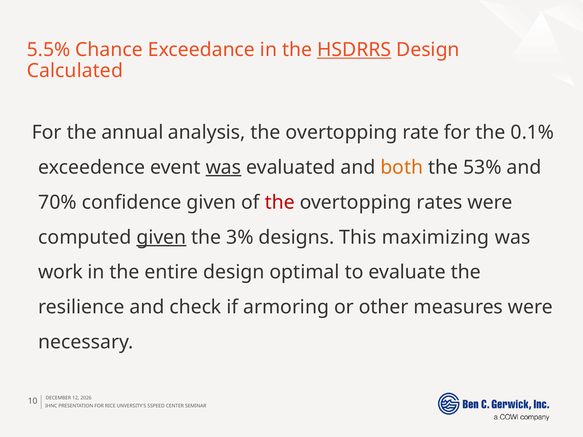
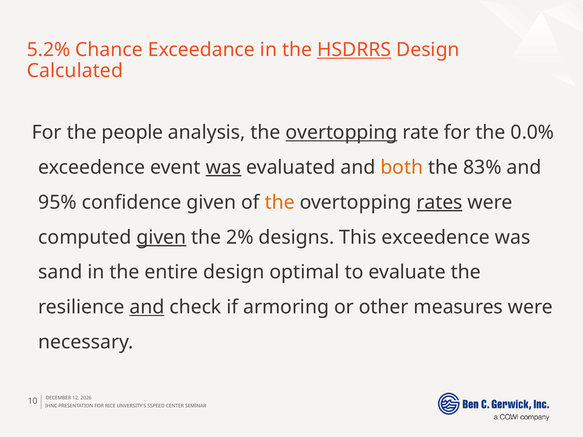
5.5%: 5.5% -> 5.2% (49, 50)
annual: annual -> people (132, 132)
overtopping underline: none -> present (341, 132)
0.1%: 0.1% -> 0.0% (532, 132)
53%: 53% -> 83% (482, 167)
70%: 70% -> 95% (57, 202)
the colour: red -> orange (280, 202)
rates underline: none -> present (440, 202)
3%: 3% -> 2% (240, 237)
This maximizing: maximizing -> exceedence (436, 237)
work: work -> sand (60, 272)
and underline: none -> present (147, 307)
